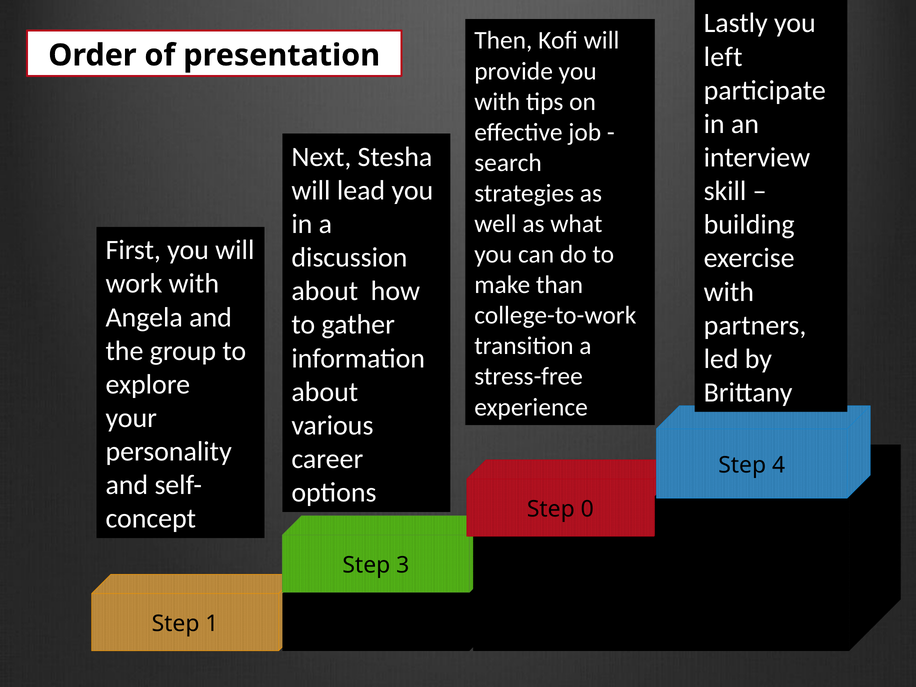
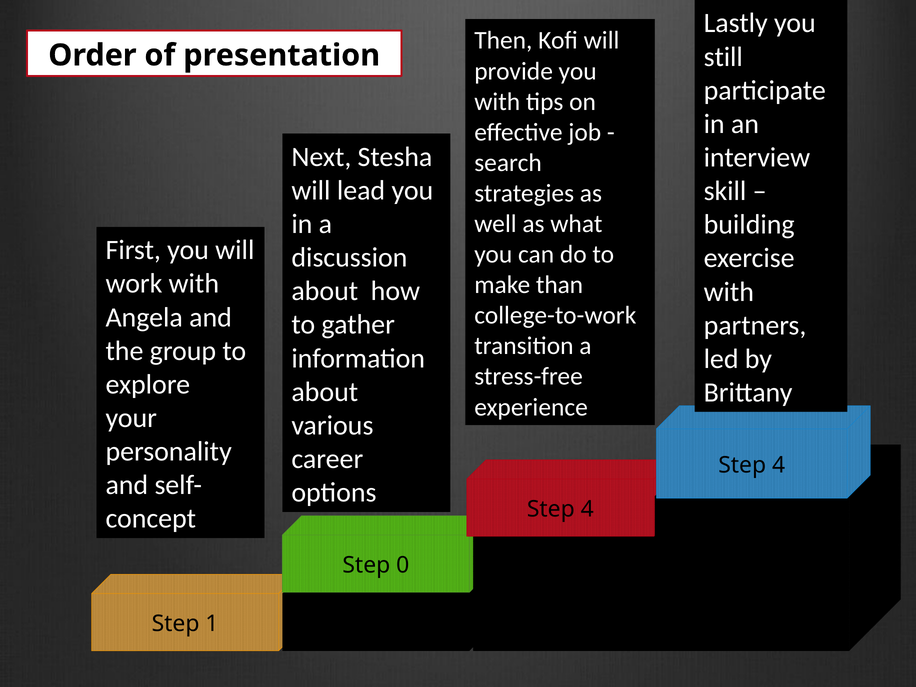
left: left -> still (723, 57)
0: 0 -> 4 (587, 509)
3: 3 -> 0 (403, 565)
